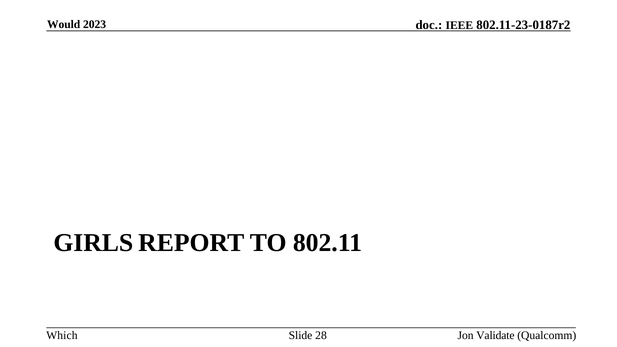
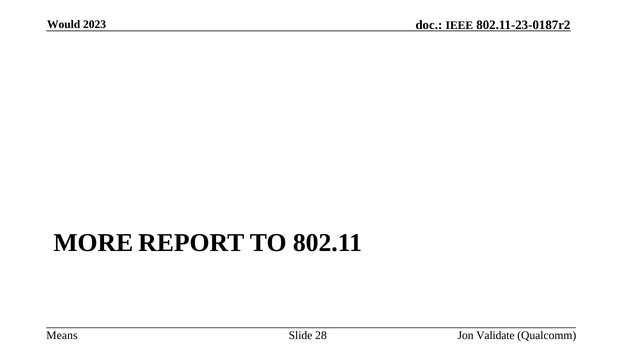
GIRLS: GIRLS -> MORE (93, 243)
Which: Which -> Means (62, 335)
